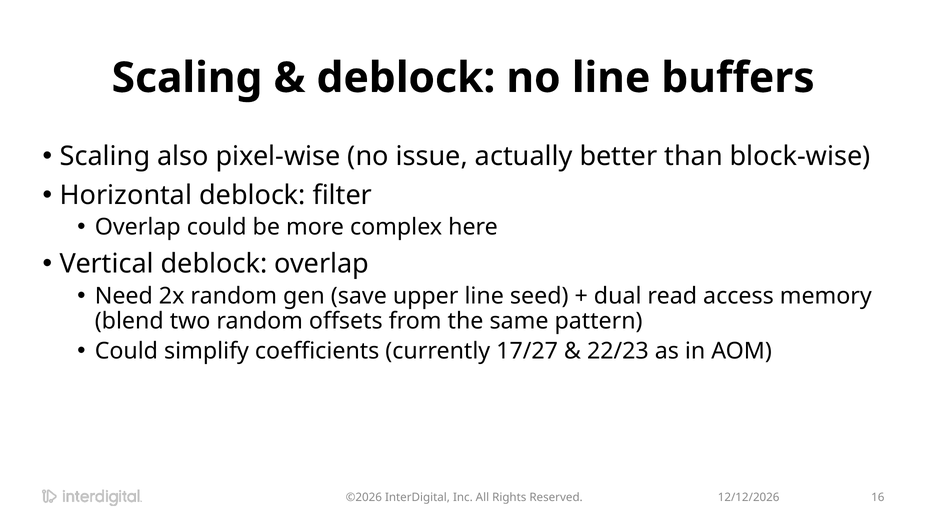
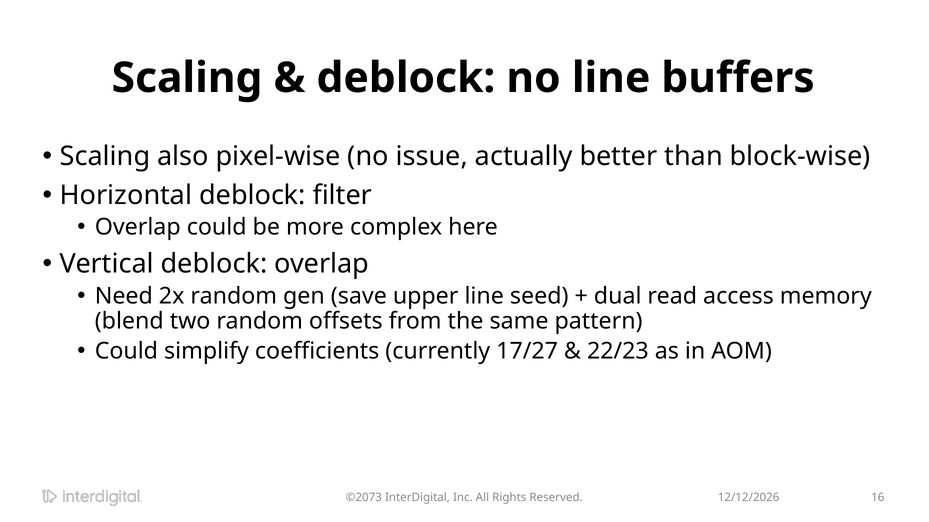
©2026: ©2026 -> ©2073 (364, 498)
